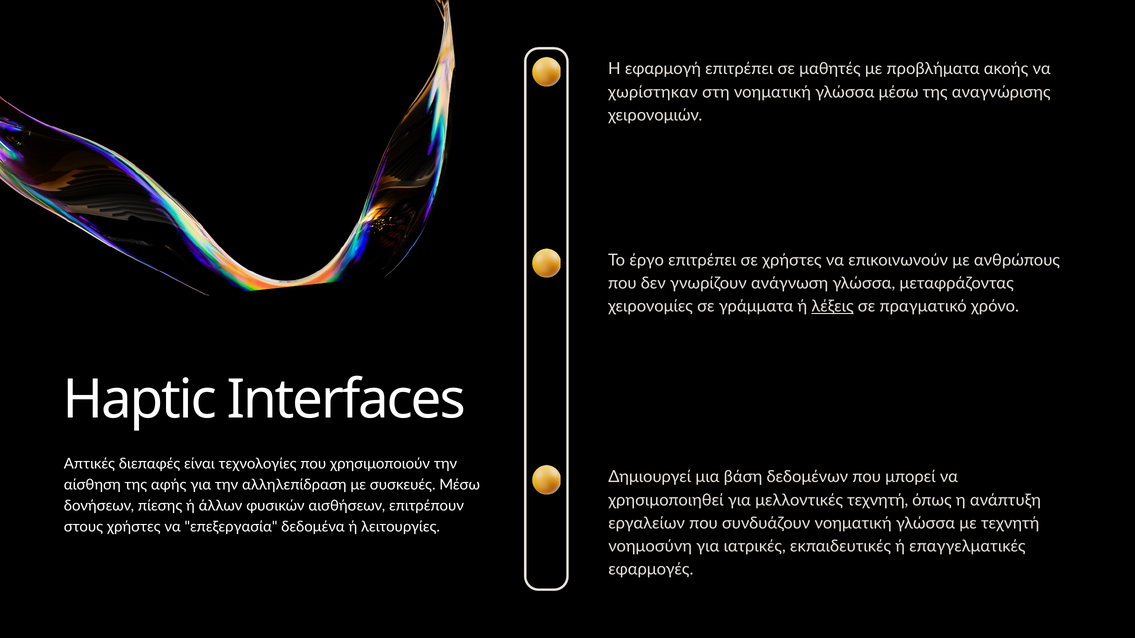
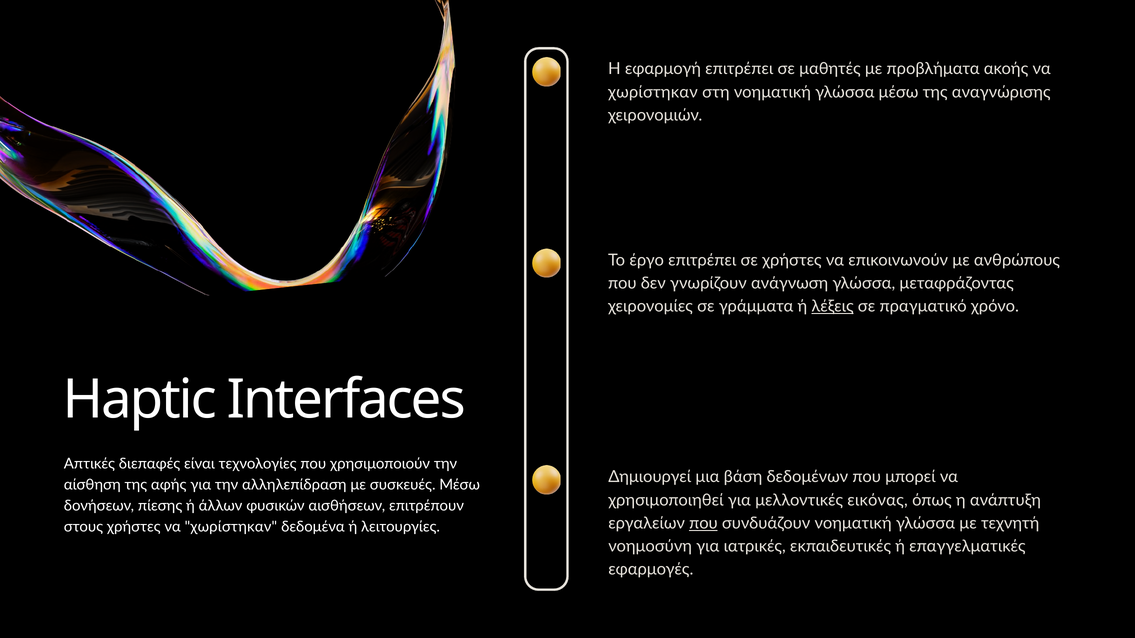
μελλοντικές τεχνητή: τεχνητή -> εικόνας (878, 500)
που underline: none -> present (703, 524)
χρήστες να επεξεργασία: επεξεργασία -> χωρίστηκαν (231, 527)
